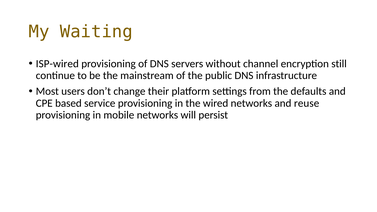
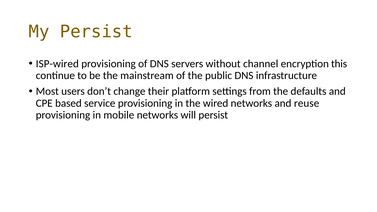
My Waiting: Waiting -> Persist (96, 32)
still: still -> this (339, 64)
